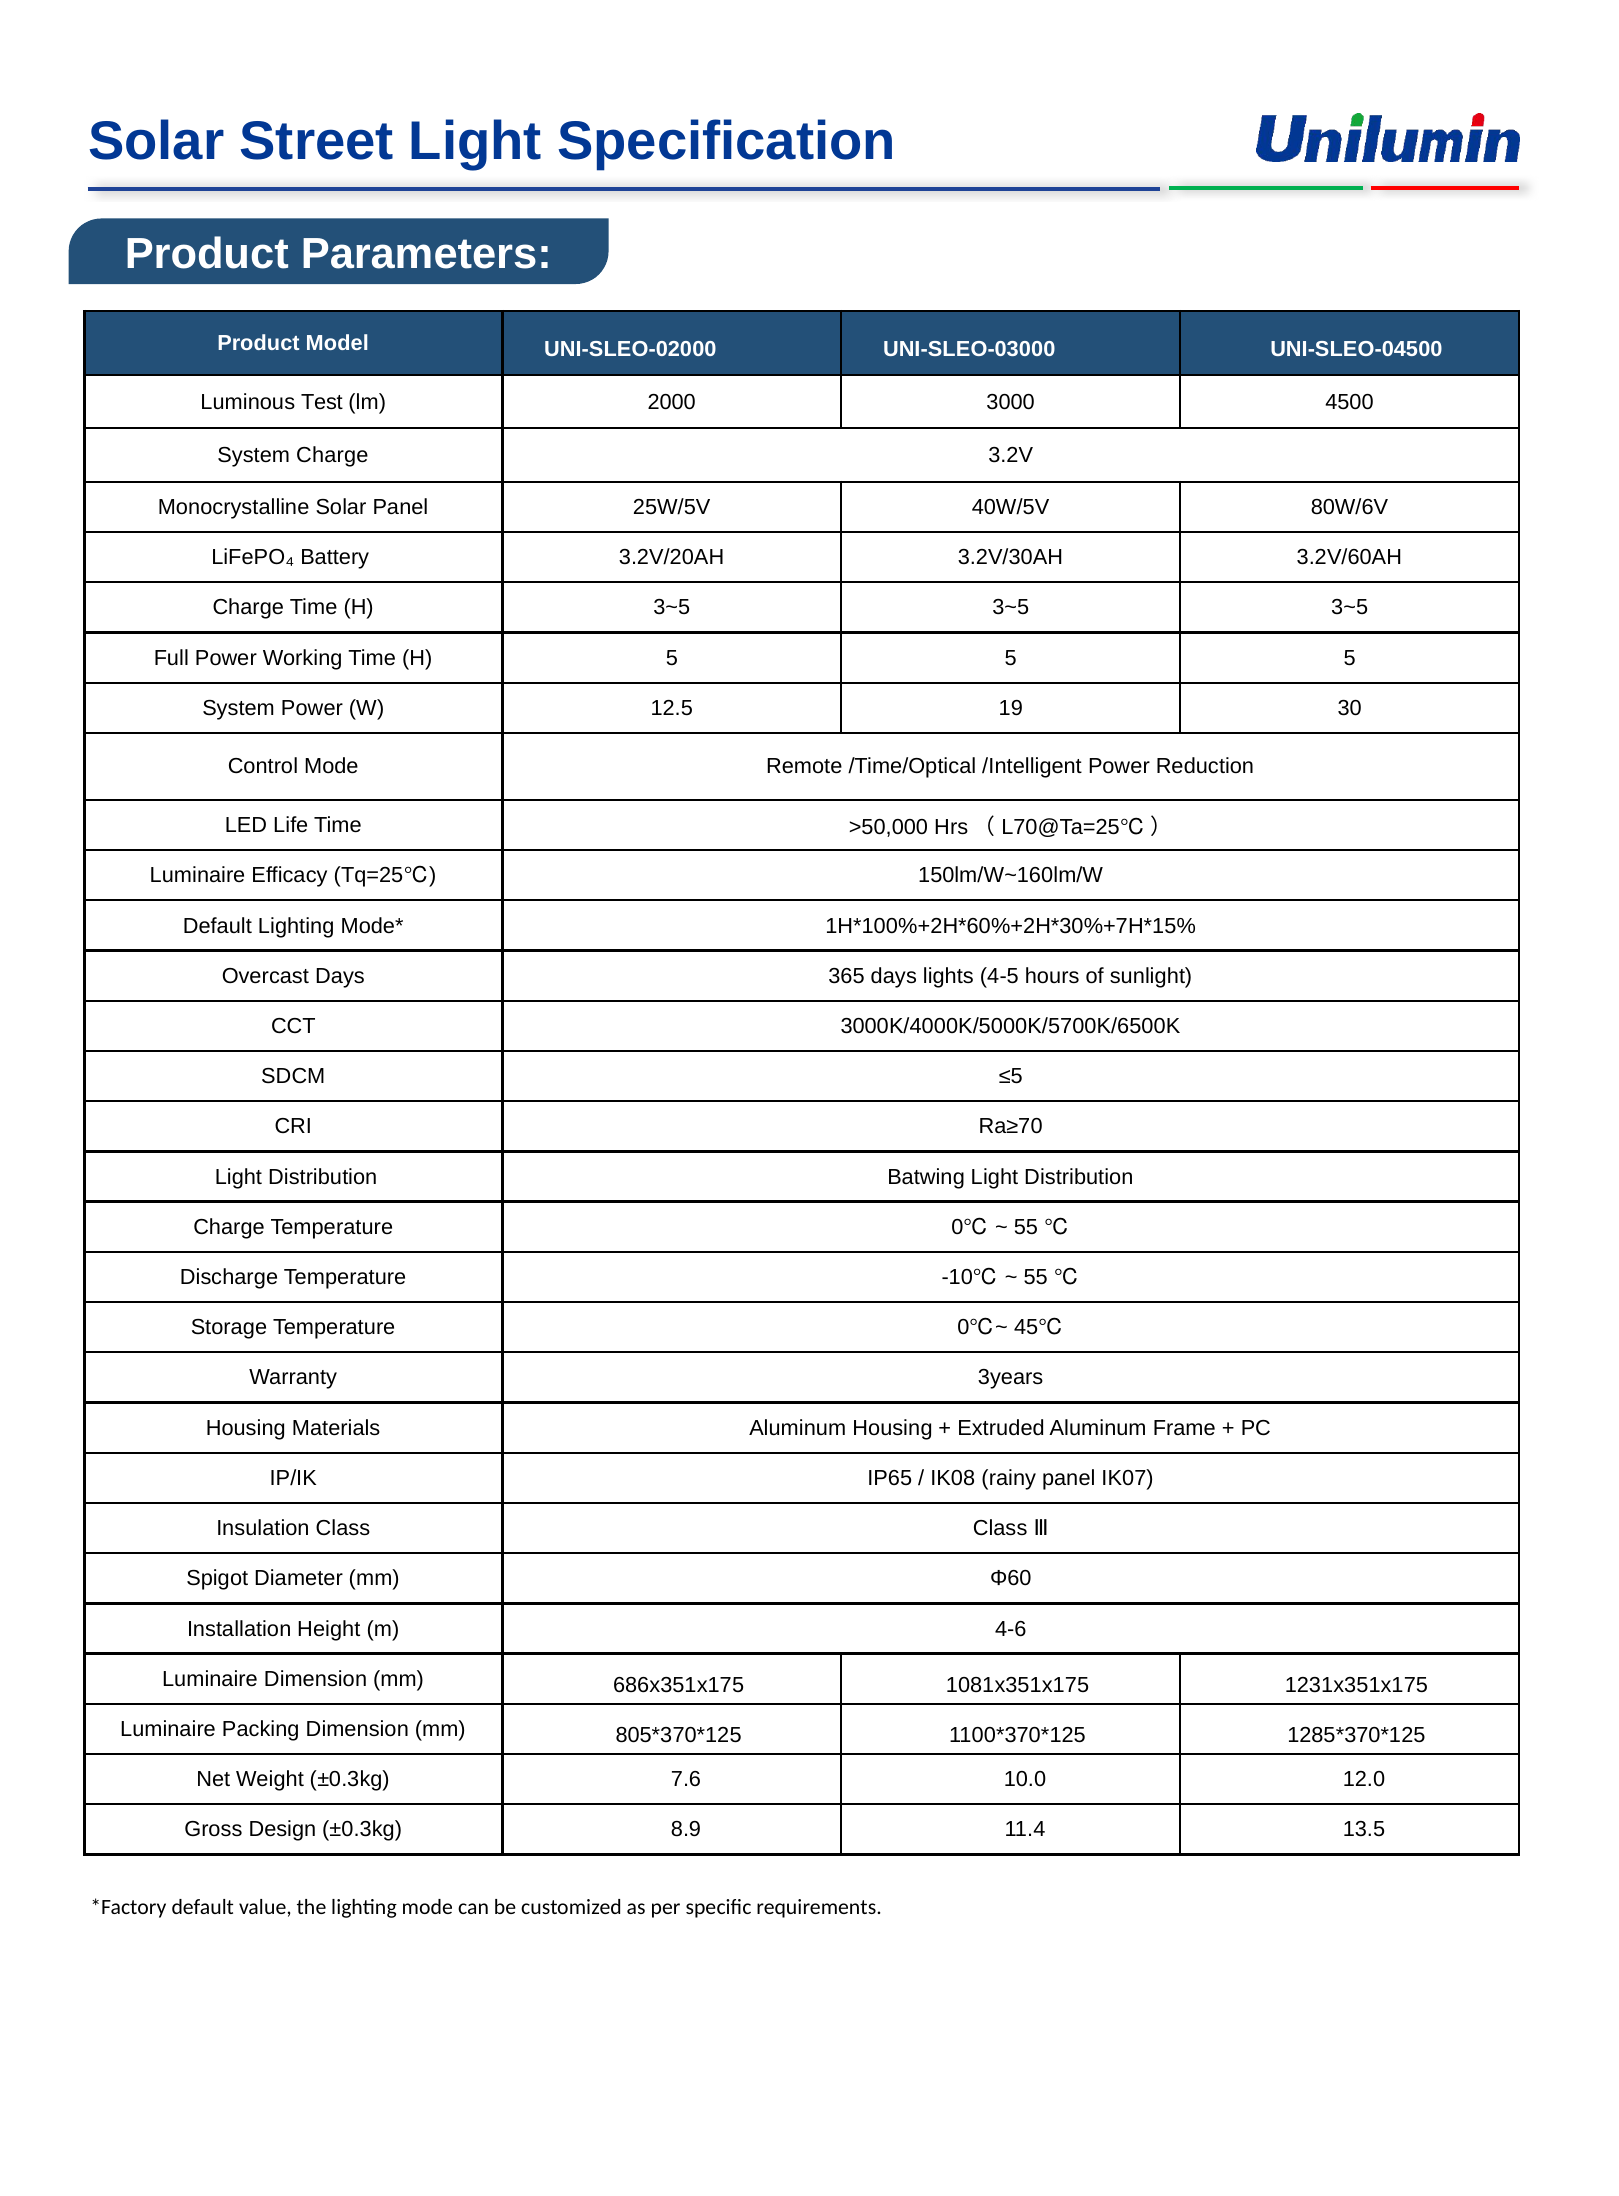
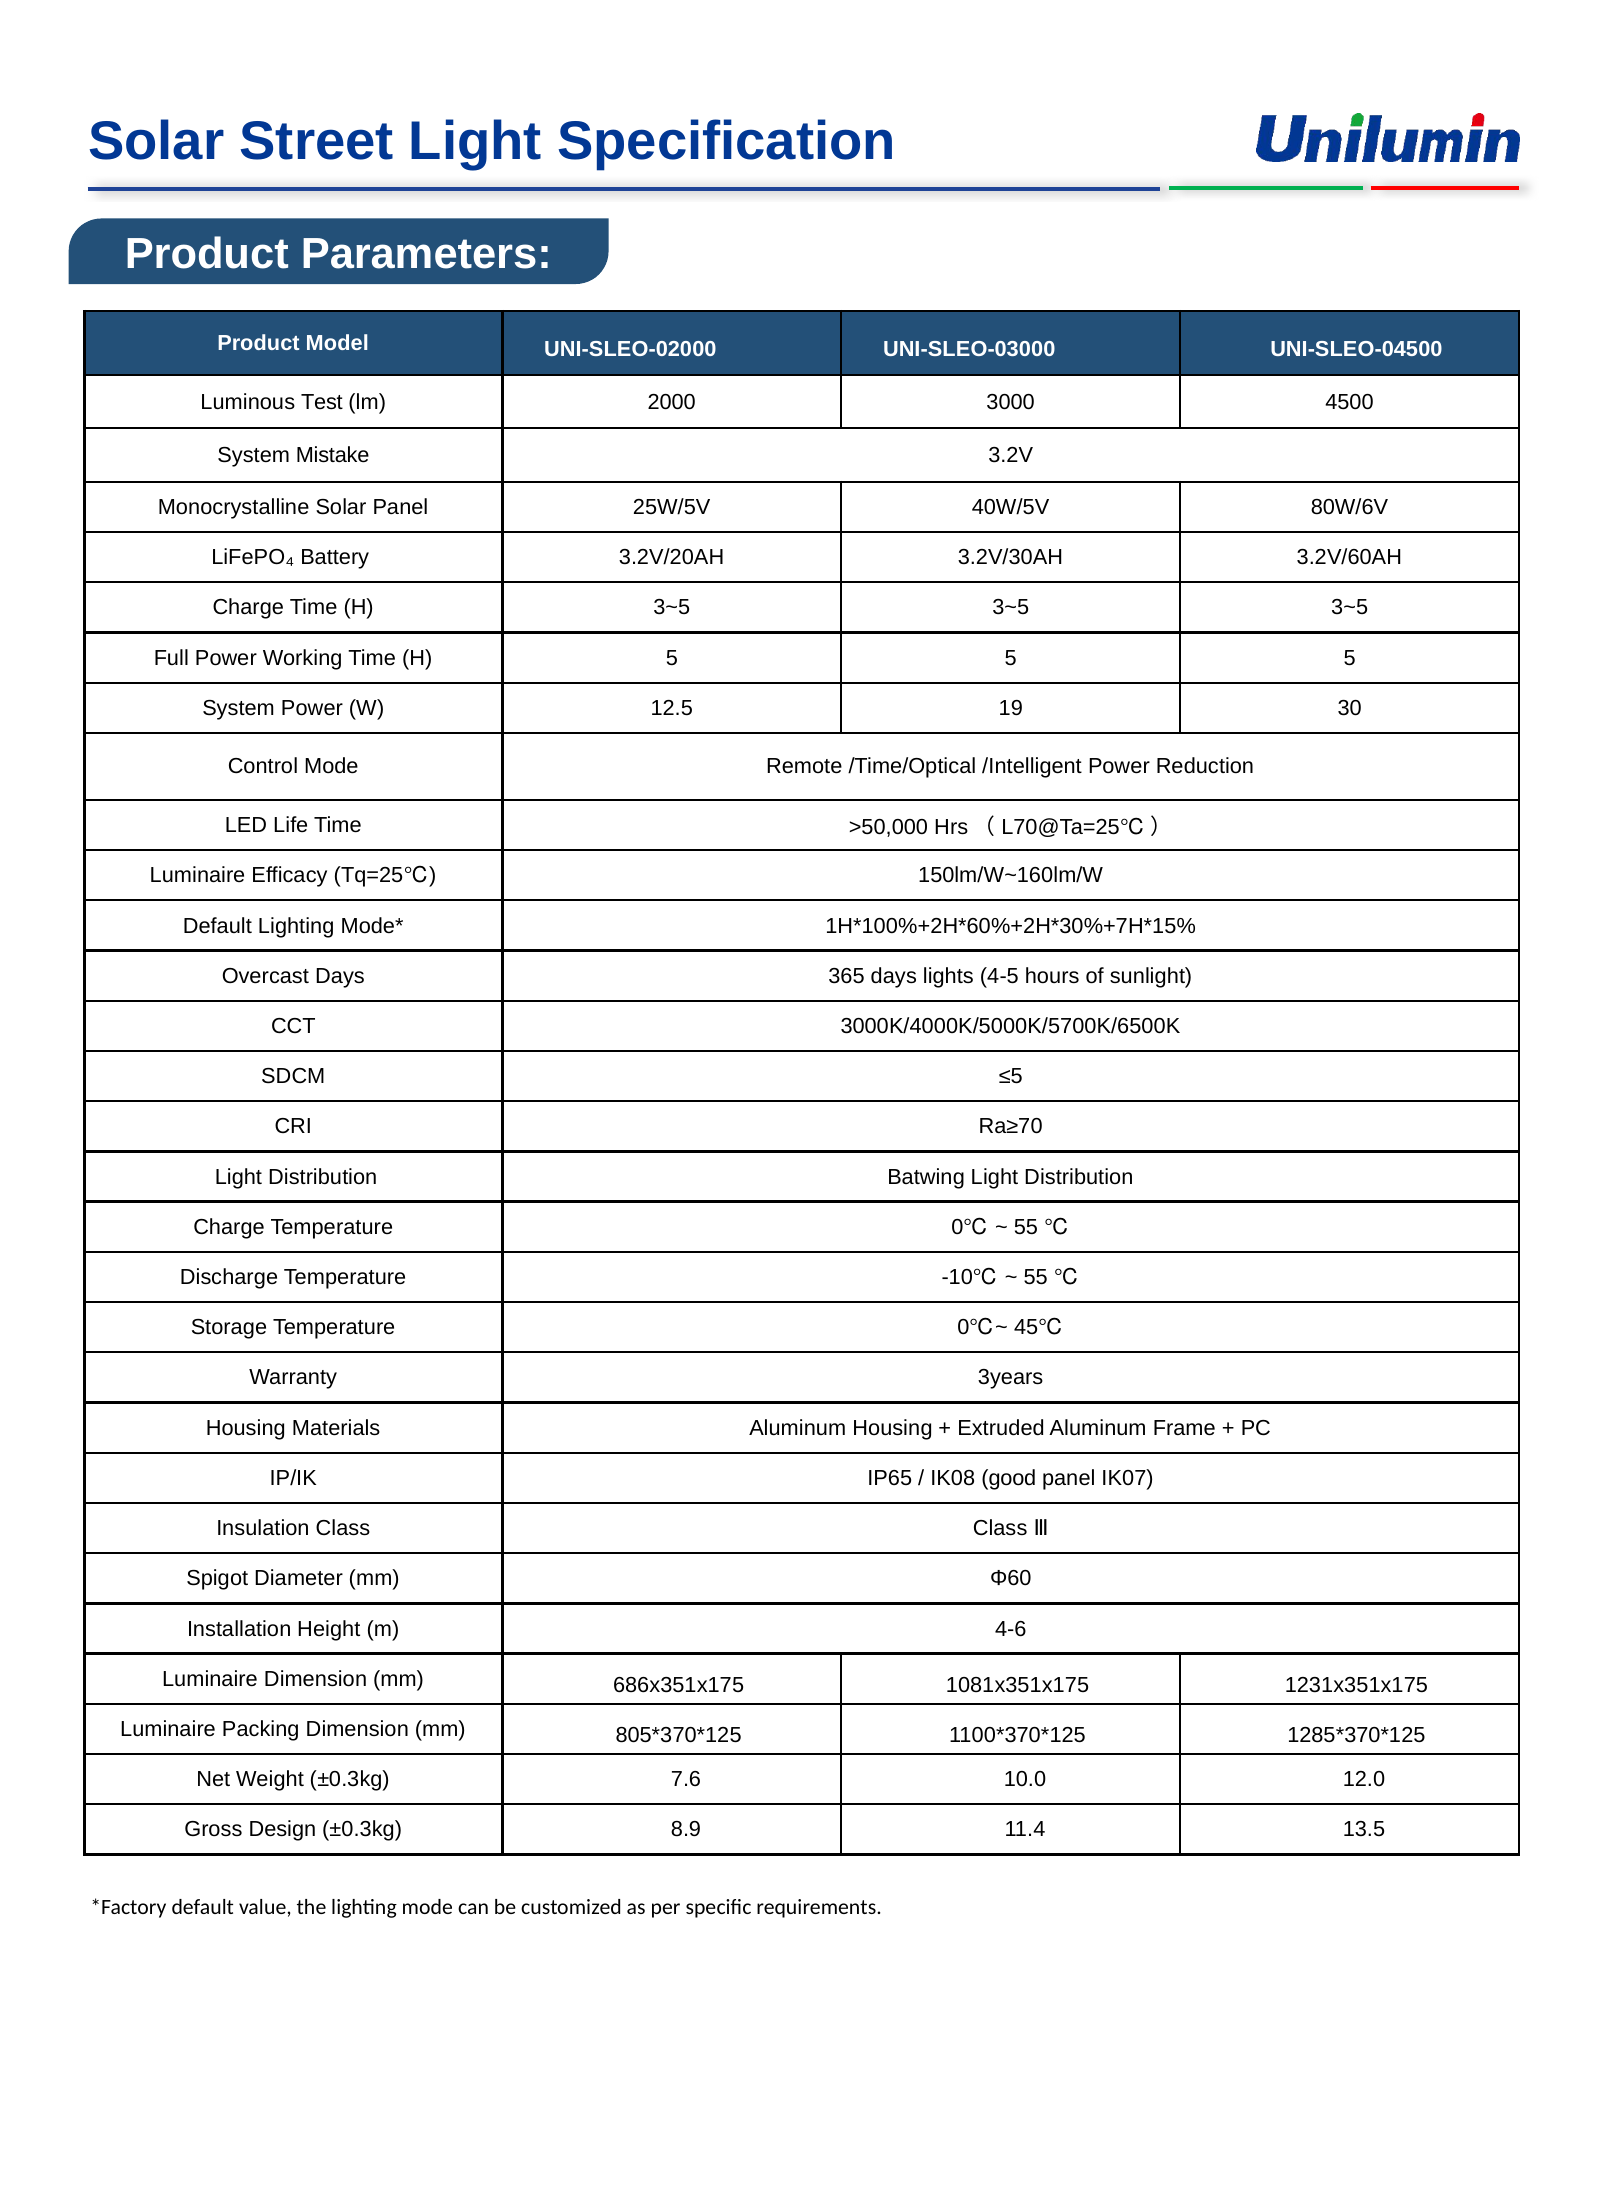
System Charge: Charge -> Mistake (333, 455)
rainy: rainy -> good (1009, 1478)
